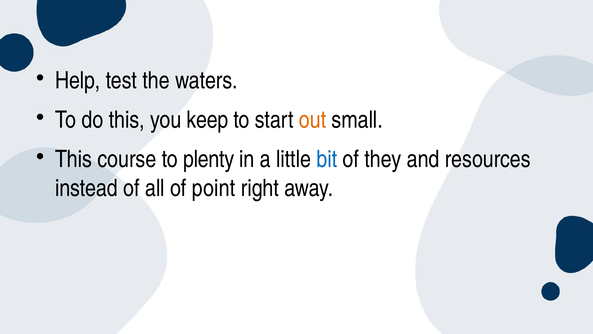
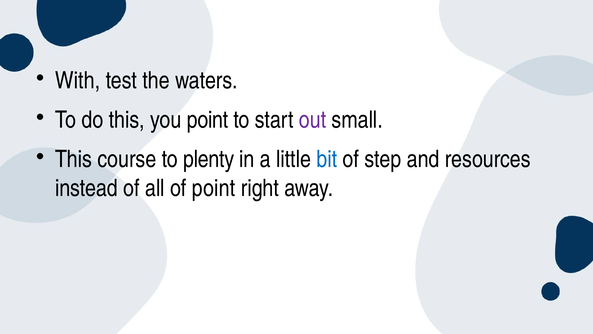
Help: Help -> With (78, 81)
you keep: keep -> point (208, 120)
out colour: orange -> purple (313, 120)
they: they -> step (383, 159)
